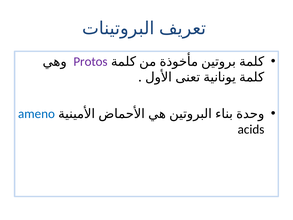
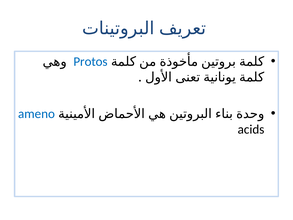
Protos colour: purple -> blue (91, 61)
